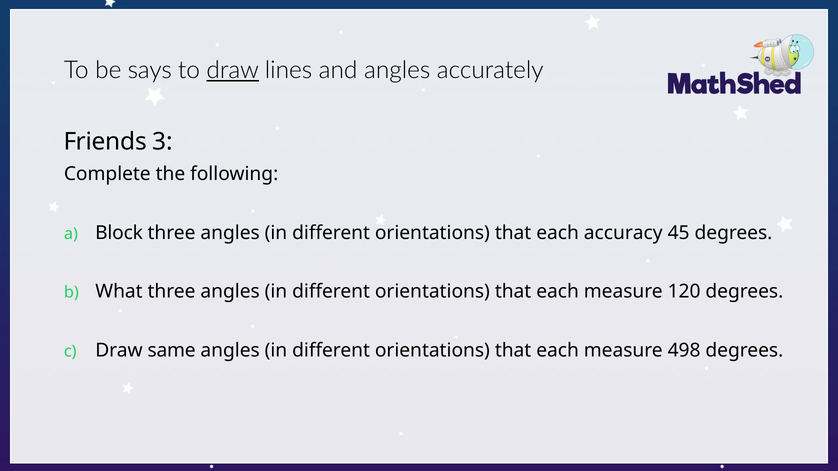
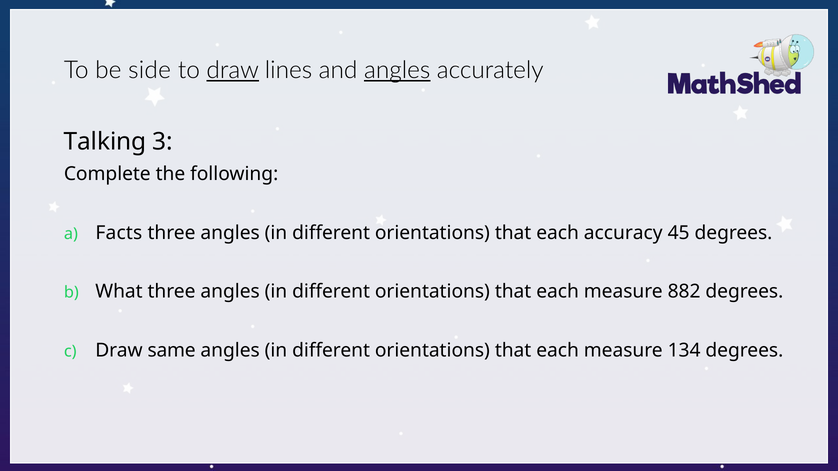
says: says -> side (150, 70)
angles underline: none -> present (397, 70)
Friends: Friends -> Talking (105, 142)
Block: Block -> Facts (119, 233)
120: 120 -> 882 (684, 292)
498: 498 -> 134 (684, 351)
